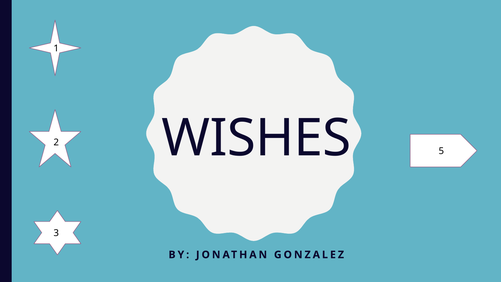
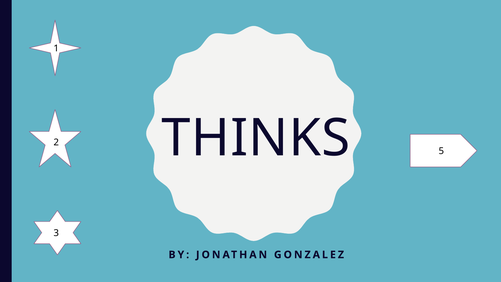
WISHES: WISHES -> THINKS (256, 138)
